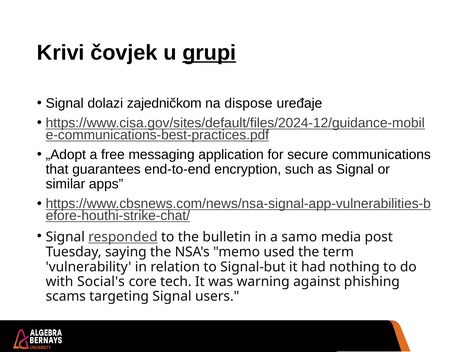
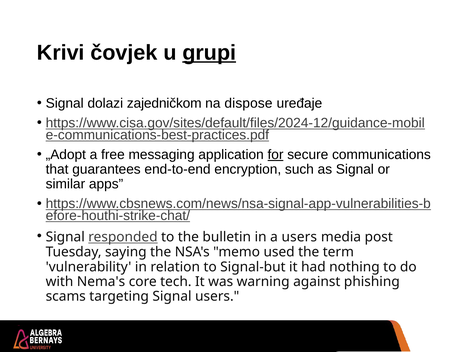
for underline: none -> present (276, 154)
a samo: samo -> users (299, 237)
Social's: Social's -> Nema's (101, 281)
